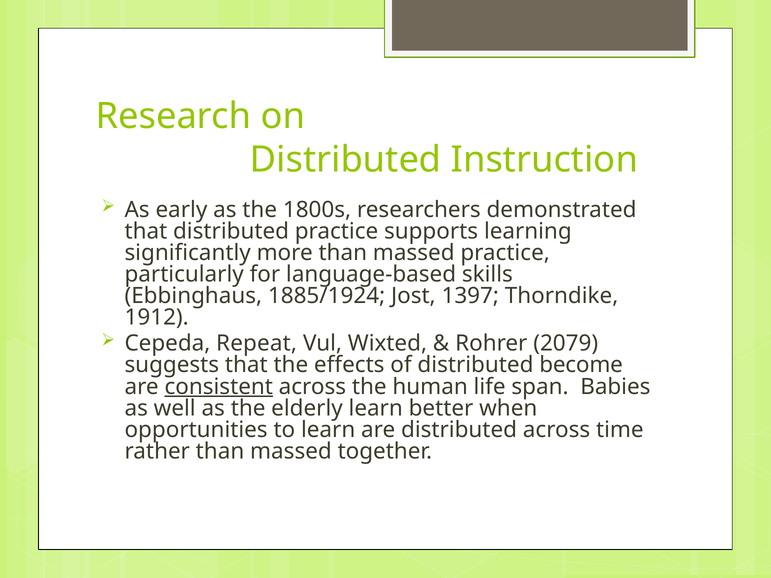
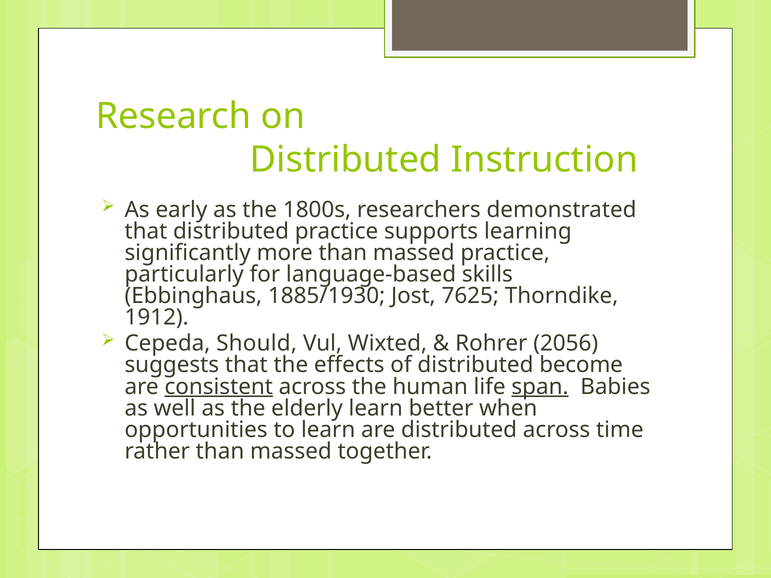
1885/1924: 1885/1924 -> 1885/1930 (327, 296)
1397: 1397 -> 7625 (470, 296)
Repeat: Repeat -> Should (257, 344)
2079: 2079 -> 2056 (566, 344)
span underline: none -> present (540, 387)
